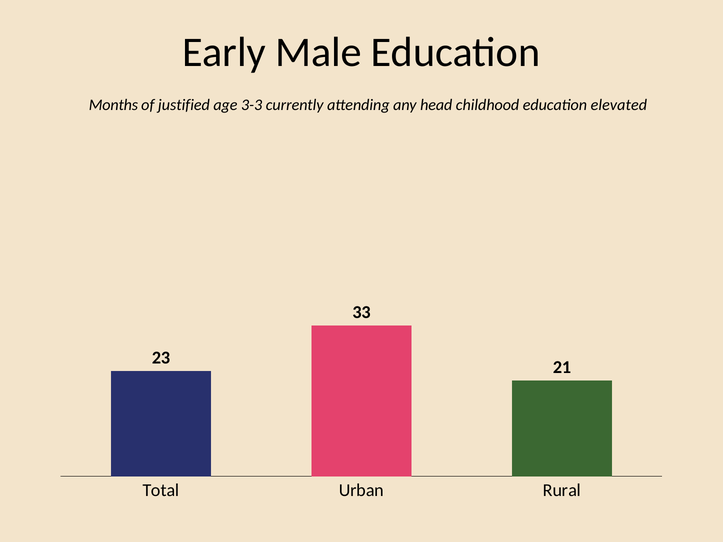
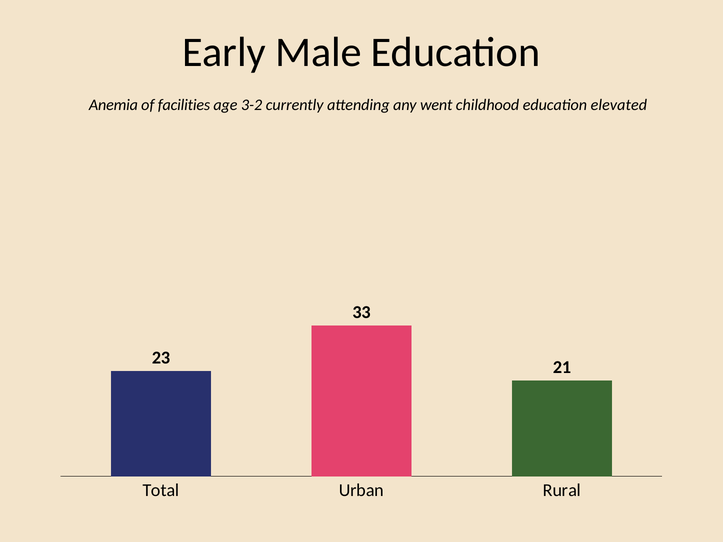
Months: Months -> Anemia (113, 105)
justified: justified -> facilities (184, 105)
3-3: 3-3 -> 3-2 (252, 105)
head: head -> went (436, 105)
